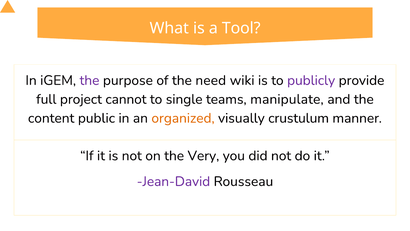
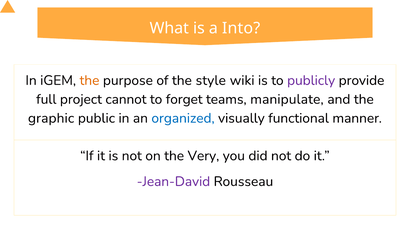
Tool: Tool -> Into (241, 28)
the colour: purple -> orange (89, 80)
need: need -> style (211, 80)
single: single -> forget (184, 99)
content: content -> graphic (51, 118)
organized colour: orange -> blue (183, 118)
crustulum: crustulum -> functional (299, 118)
